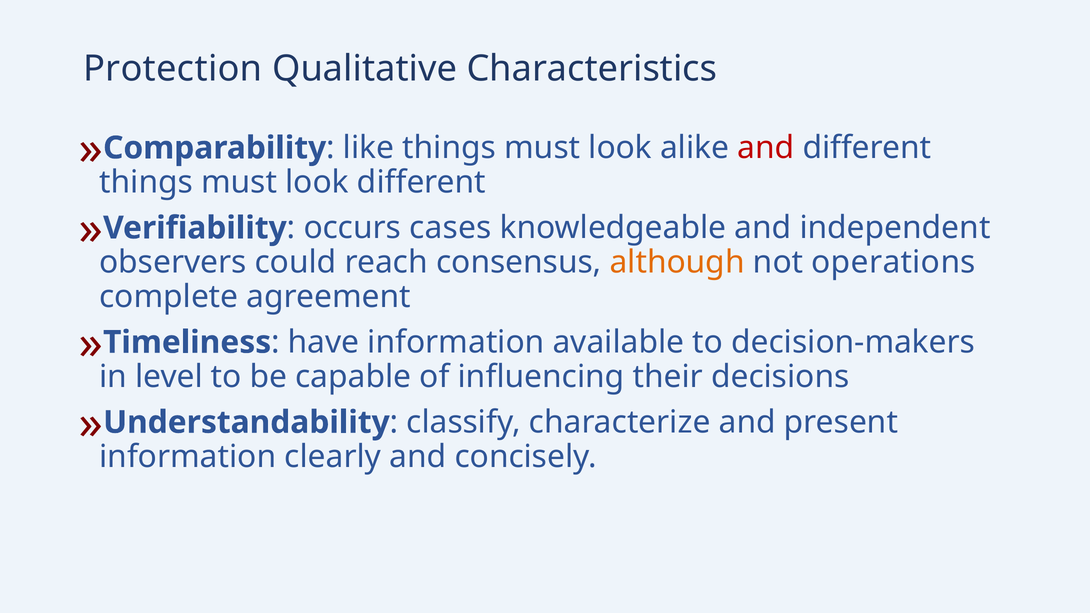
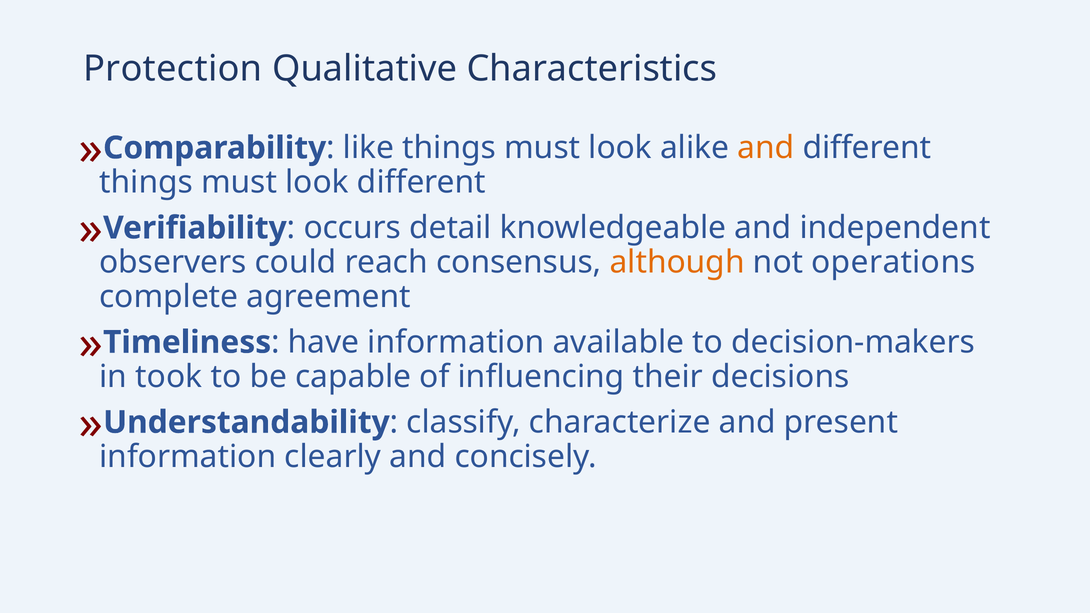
and colour: red -> orange (766, 148)
cases: cases -> detail (451, 228)
level: level -> took (169, 377)
